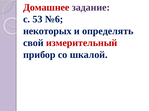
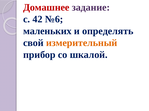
53: 53 -> 42 (37, 19)
некоторых: некоторых -> маленьких (47, 31)
измерительный colour: red -> orange (82, 43)
